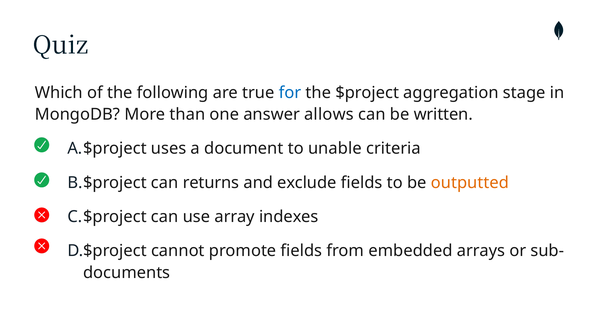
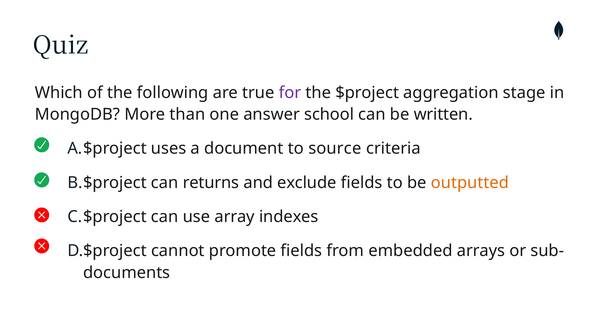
for colour: blue -> purple (290, 93)
allows: allows -> school (329, 114)
unable: unable -> source (335, 149)
